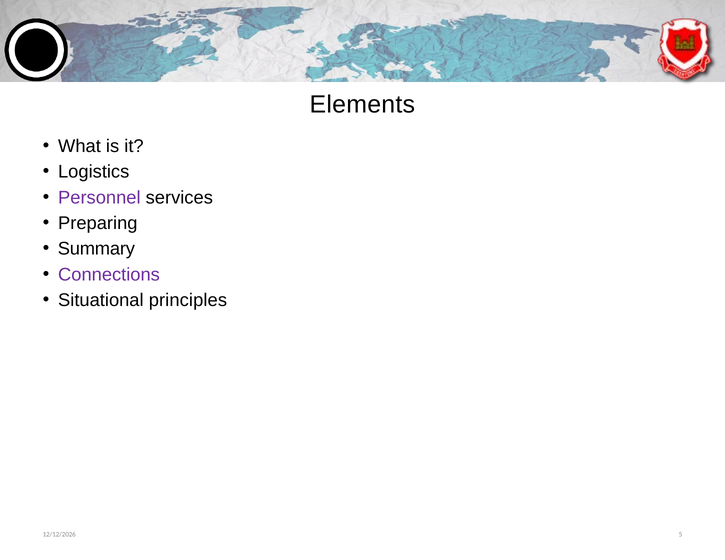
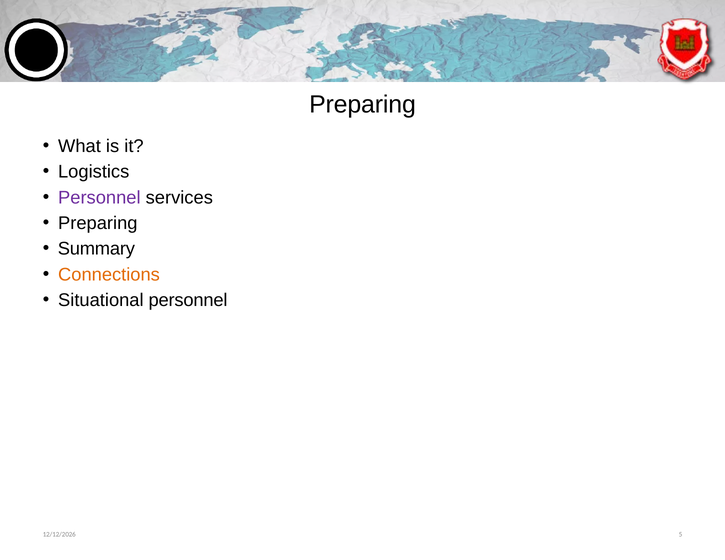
Elements: Elements -> Preparing (363, 104)
Connections colour: purple -> orange (109, 275)
Situational principles: principles -> personnel (188, 300)
